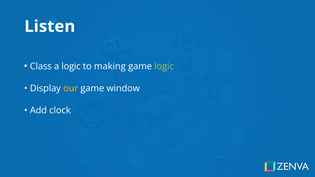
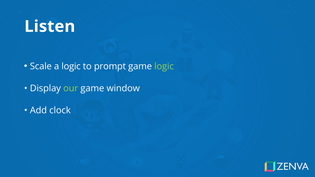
Class: Class -> Scale (41, 66)
making: making -> prompt (110, 66)
our colour: yellow -> light green (71, 88)
